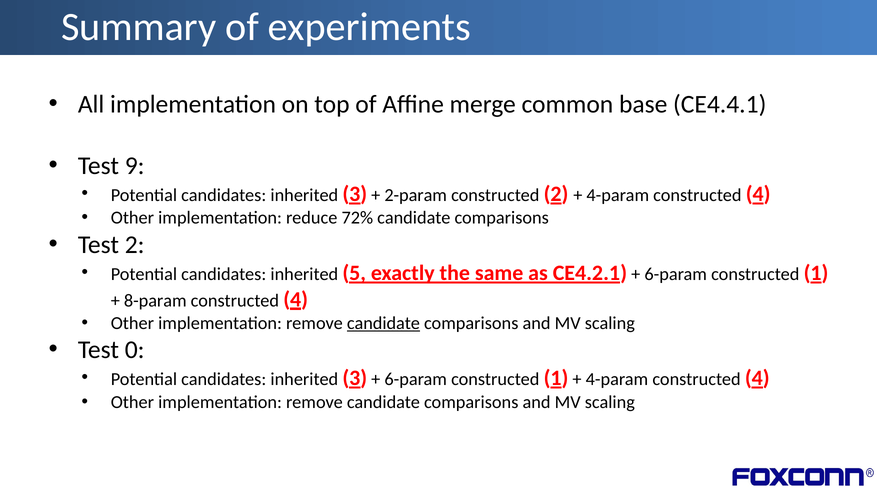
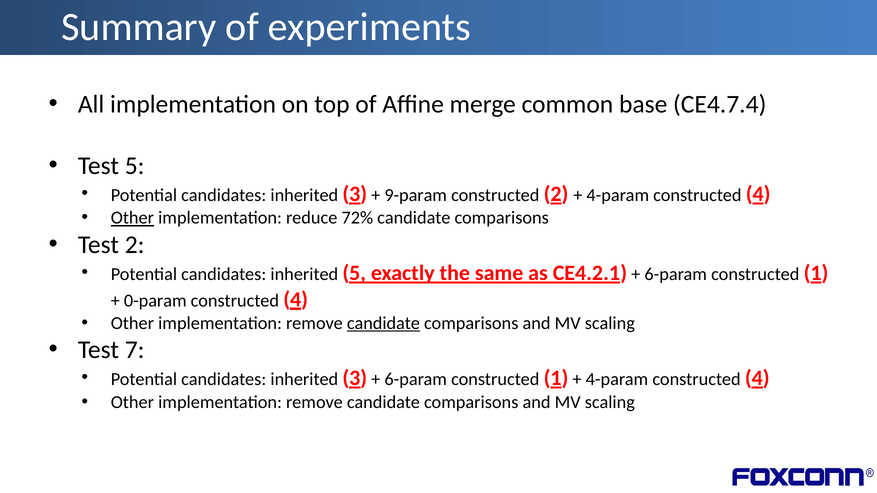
CE4.4.1: CE4.4.1 -> CE4.7.4 (720, 105)
Test 9: 9 -> 5 (135, 166)
2-param: 2-param -> 9-param (416, 195)
Other underline: none -> present (132, 218)
8-param: 8-param -> 0-param (155, 301)
0: 0 -> 7 (135, 350)
